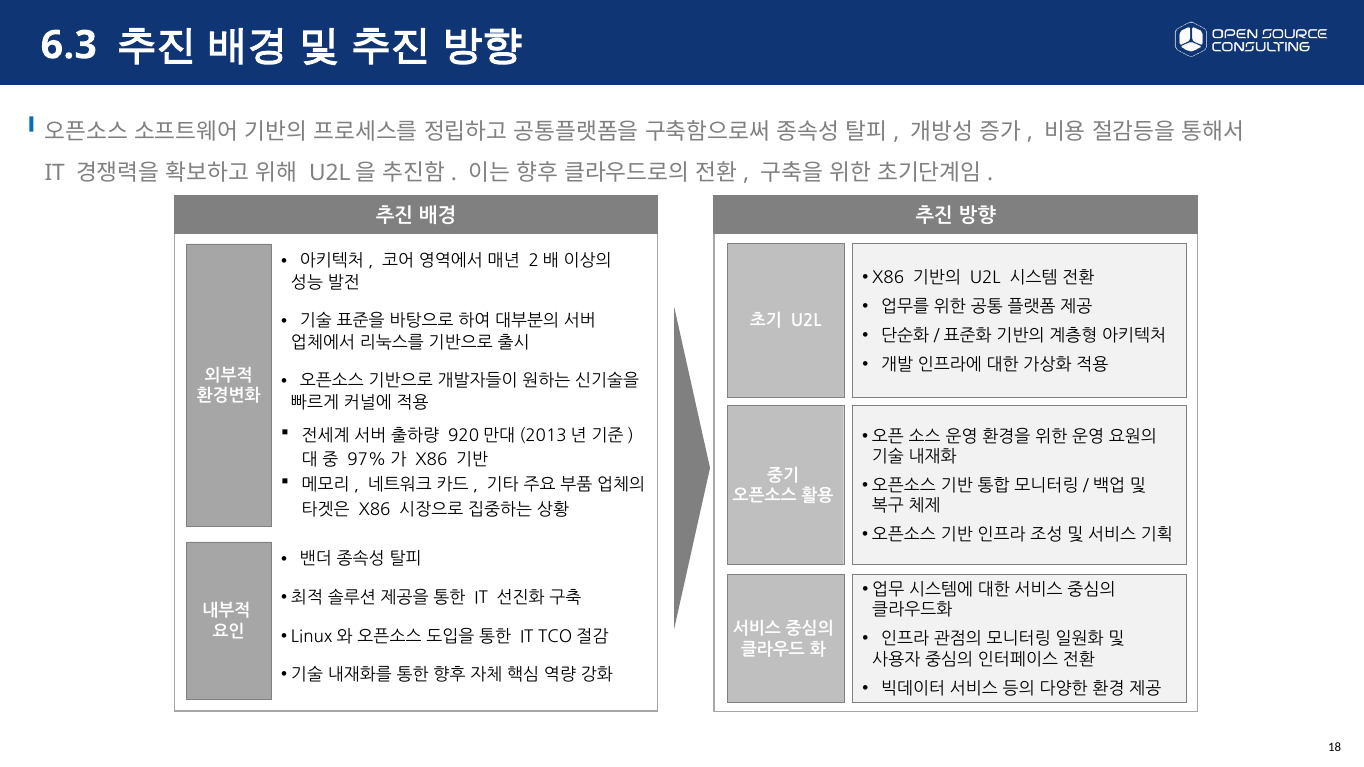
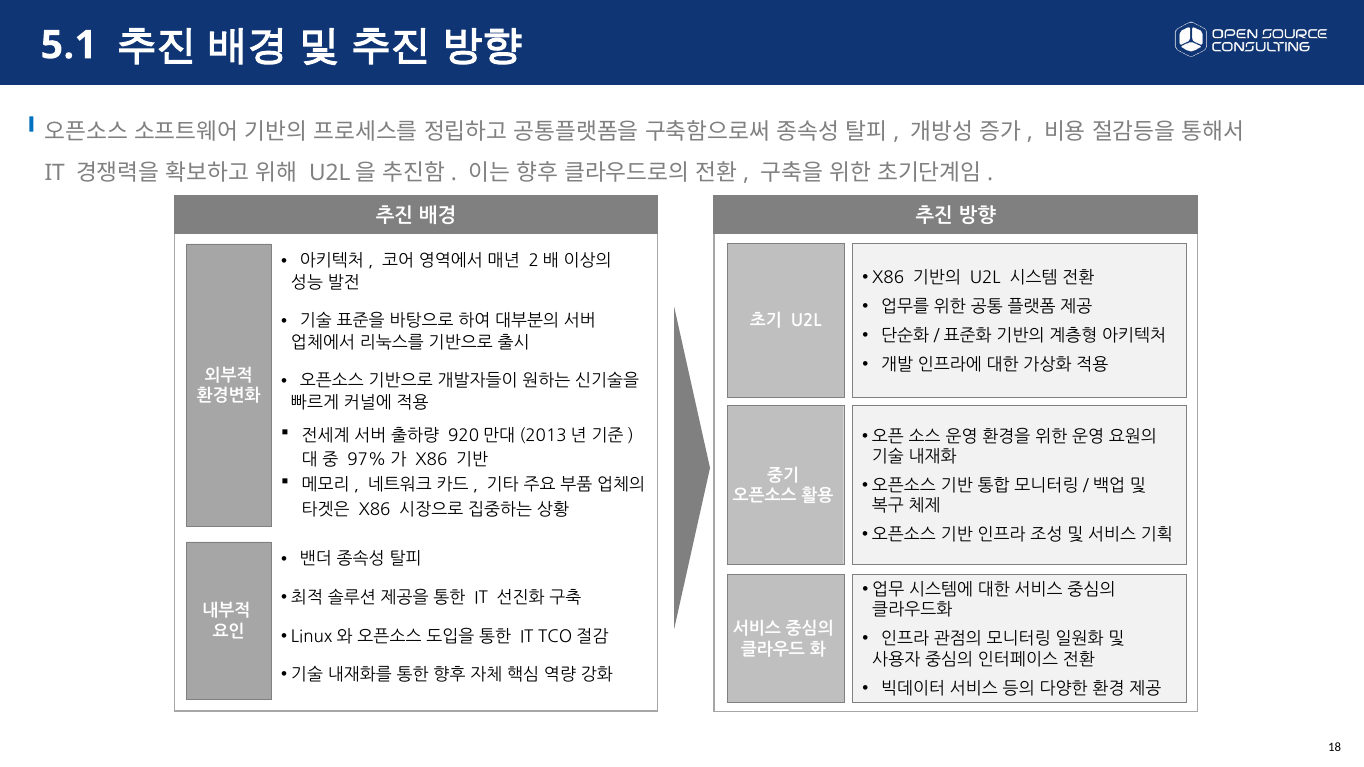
6.3: 6.3 -> 5.1 (69, 45)
